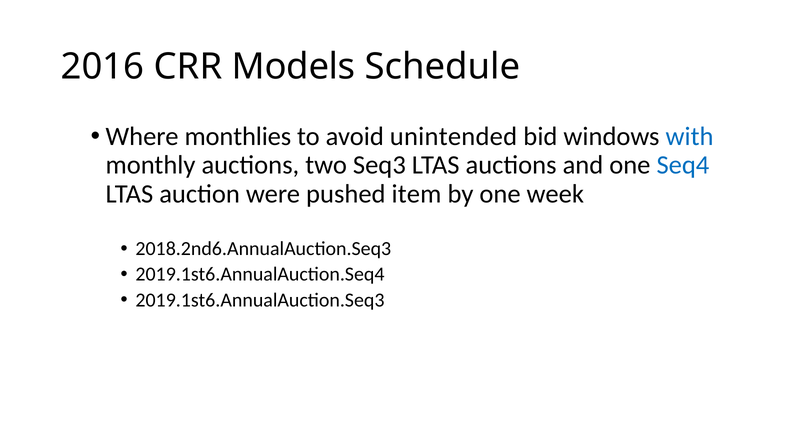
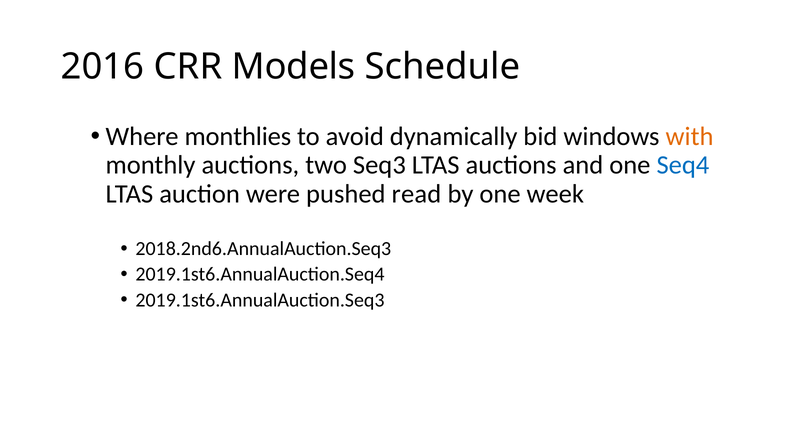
unintended: unintended -> dynamically (454, 137)
with colour: blue -> orange (690, 137)
item: item -> read (416, 194)
